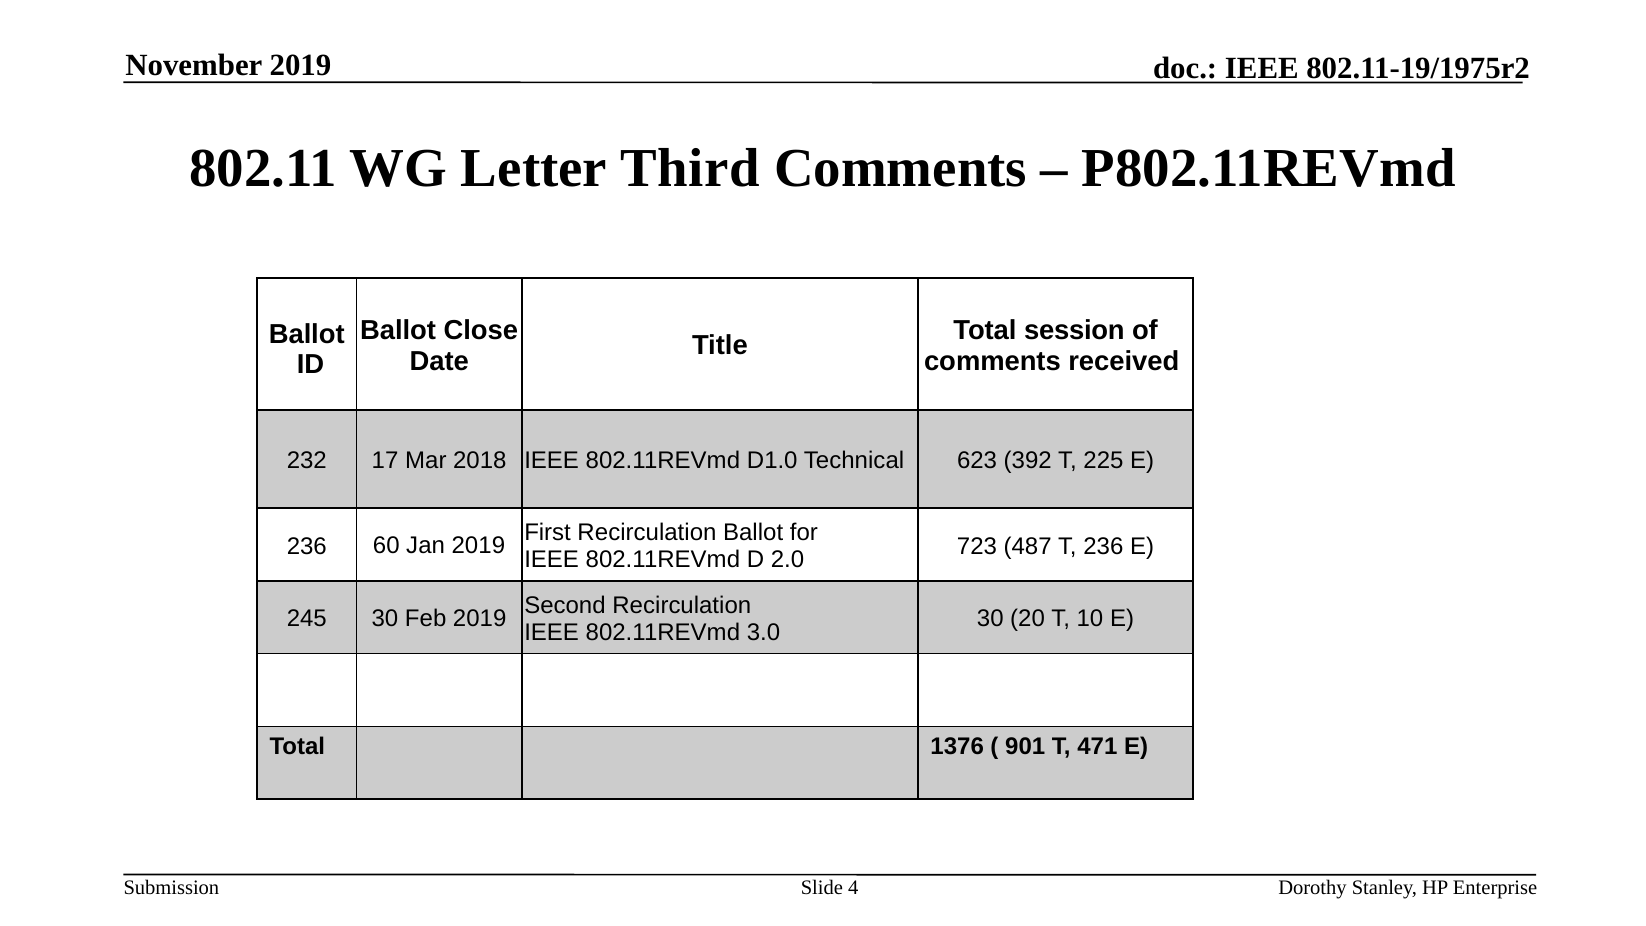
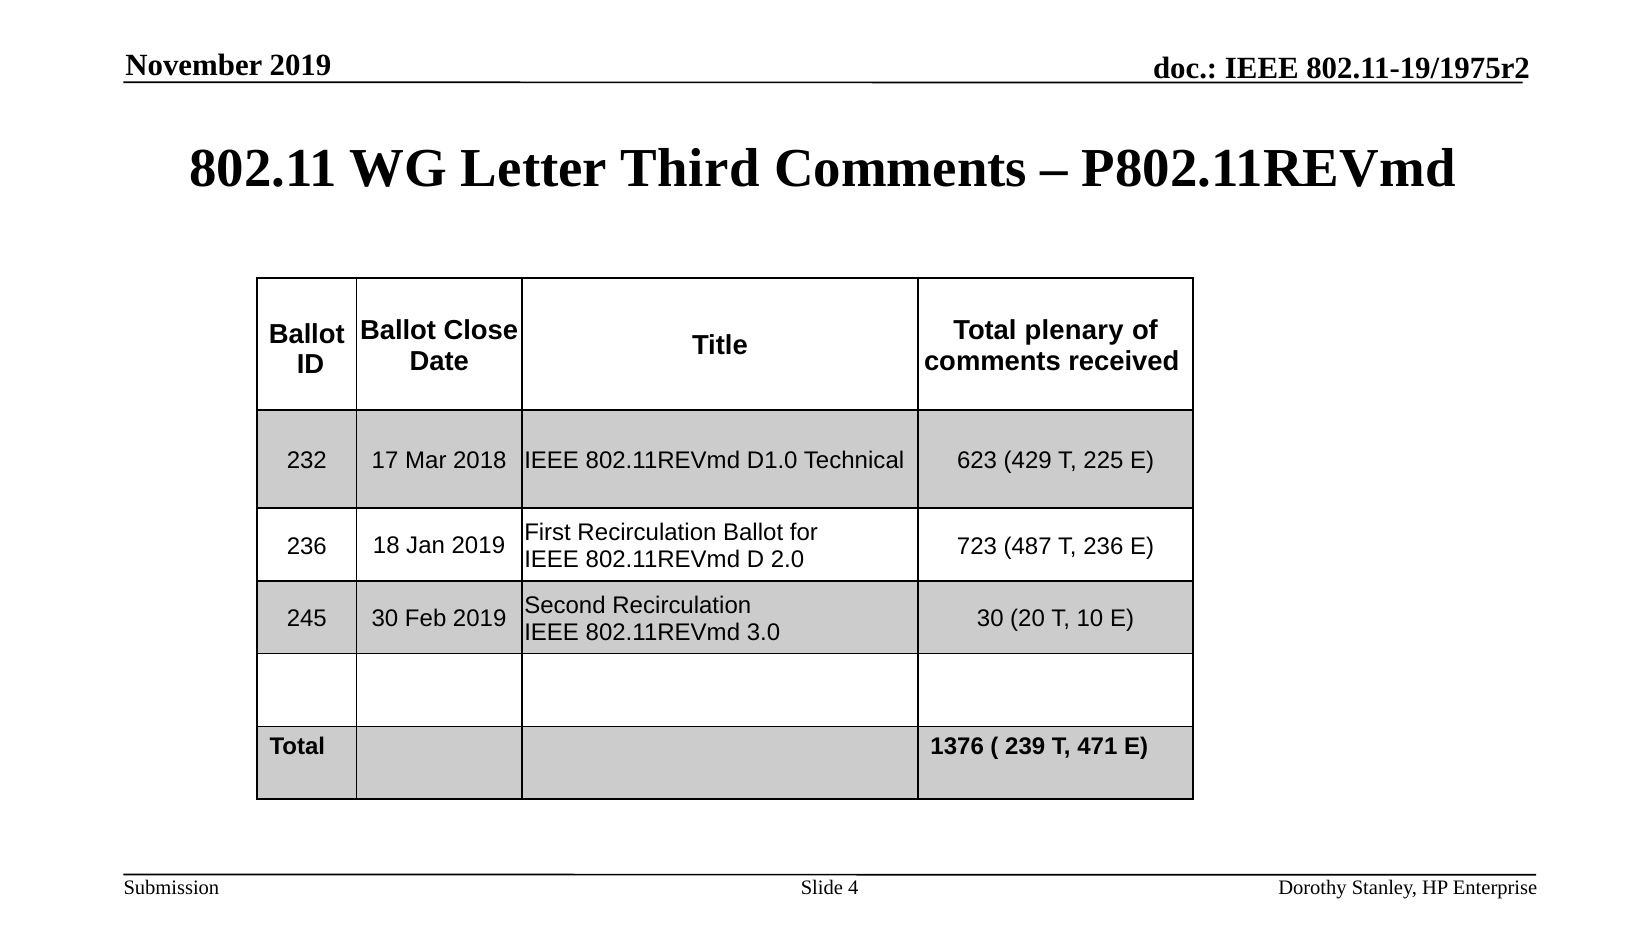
session: session -> plenary (1074, 331)
392: 392 -> 429 (1028, 461)
60: 60 -> 18 (386, 546)
901: 901 -> 239 (1025, 746)
